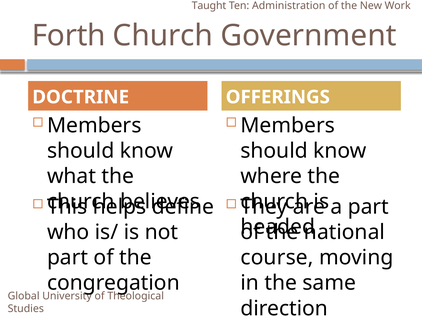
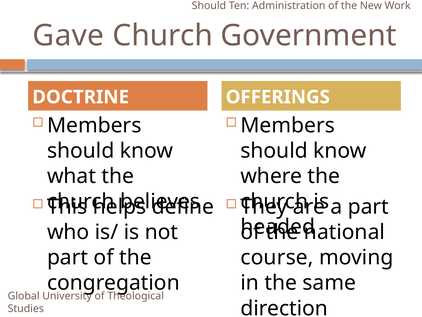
Taught: Taught -> Should (209, 6)
Forth: Forth -> Gave (68, 35)
